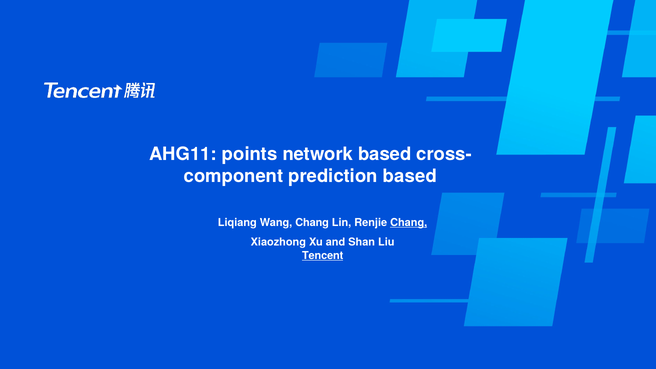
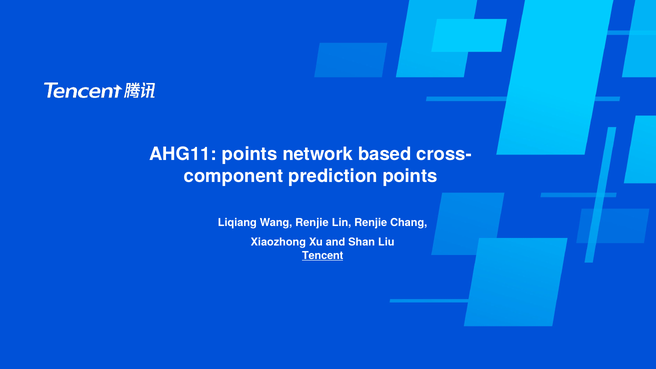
prediction based: based -> points (410, 176)
Wang Chang: Chang -> Renjie (312, 223)
Chang underline: present -> none (409, 223)
